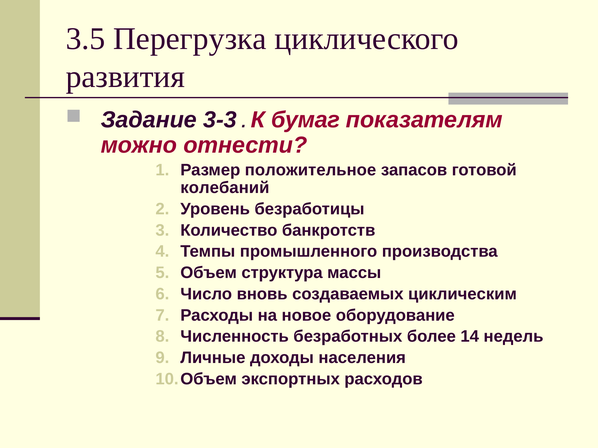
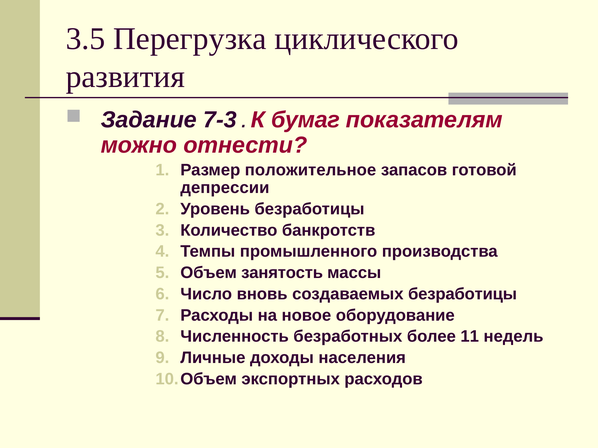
3-3: 3-3 -> 7-3 (220, 120)
колебаний: колебаний -> депрессии (225, 188)
структура: структура -> занятость (282, 273)
создаваемых циклическим: циклическим -> безработицы (463, 294)
14: 14 -> 11 (470, 337)
